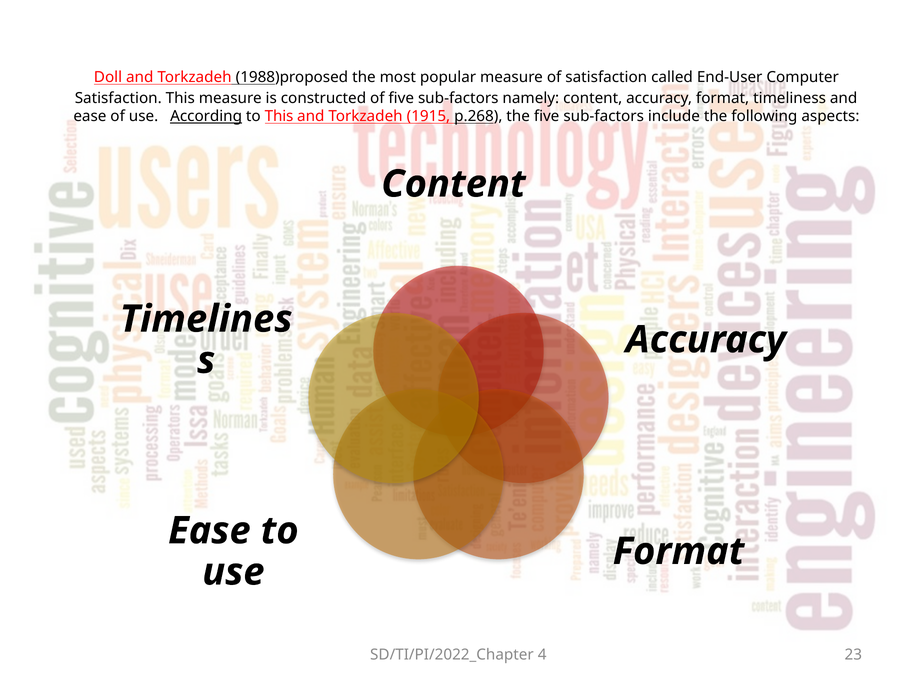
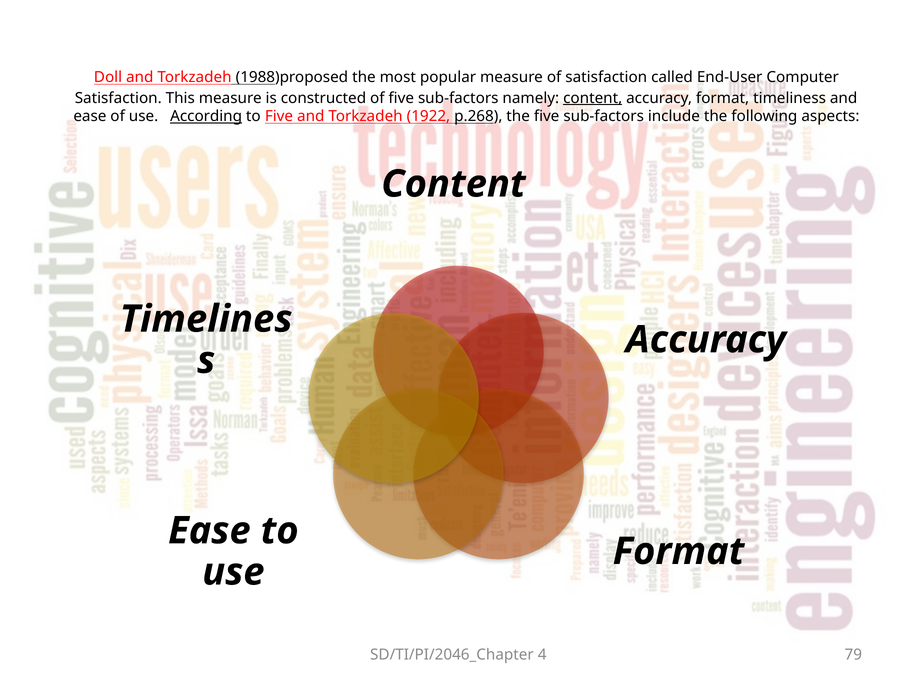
content underline: none -> present (593, 98)
to This: This -> Five (279, 116)
1915: 1915 -> 1922 (428, 116)
SD/TI/PI/2022_Chapter: SD/TI/PI/2022_Chapter -> SD/TI/PI/2046_Chapter (452, 656)
23: 23 -> 79 (853, 656)
